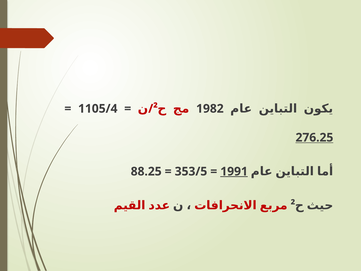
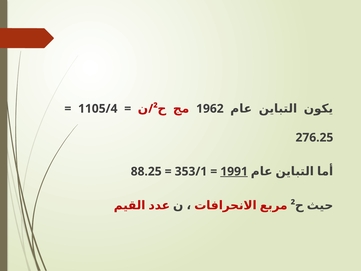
1982: 1982 -> 1962 (210, 109)
276.25 underline: present -> none (314, 137)
353/5: 353/5 -> 353/1 (191, 171)
